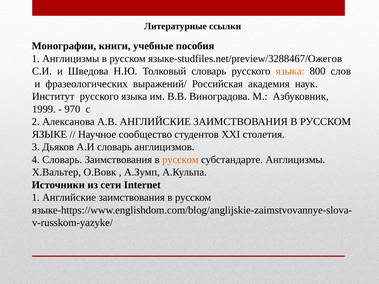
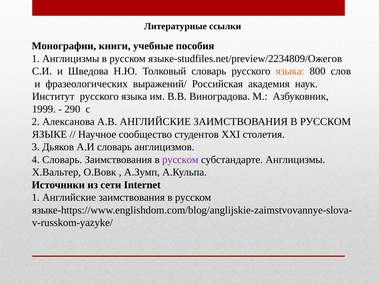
языке-studfiles.net/preview/3288467/Ожегов: языке-studfiles.net/preview/3288467/Ожегов -> языке-studfiles.net/preview/2234809/Ожегов (245, 59)
970: 970 -> 290 (72, 109)
русском colour: orange -> purple (180, 160)
